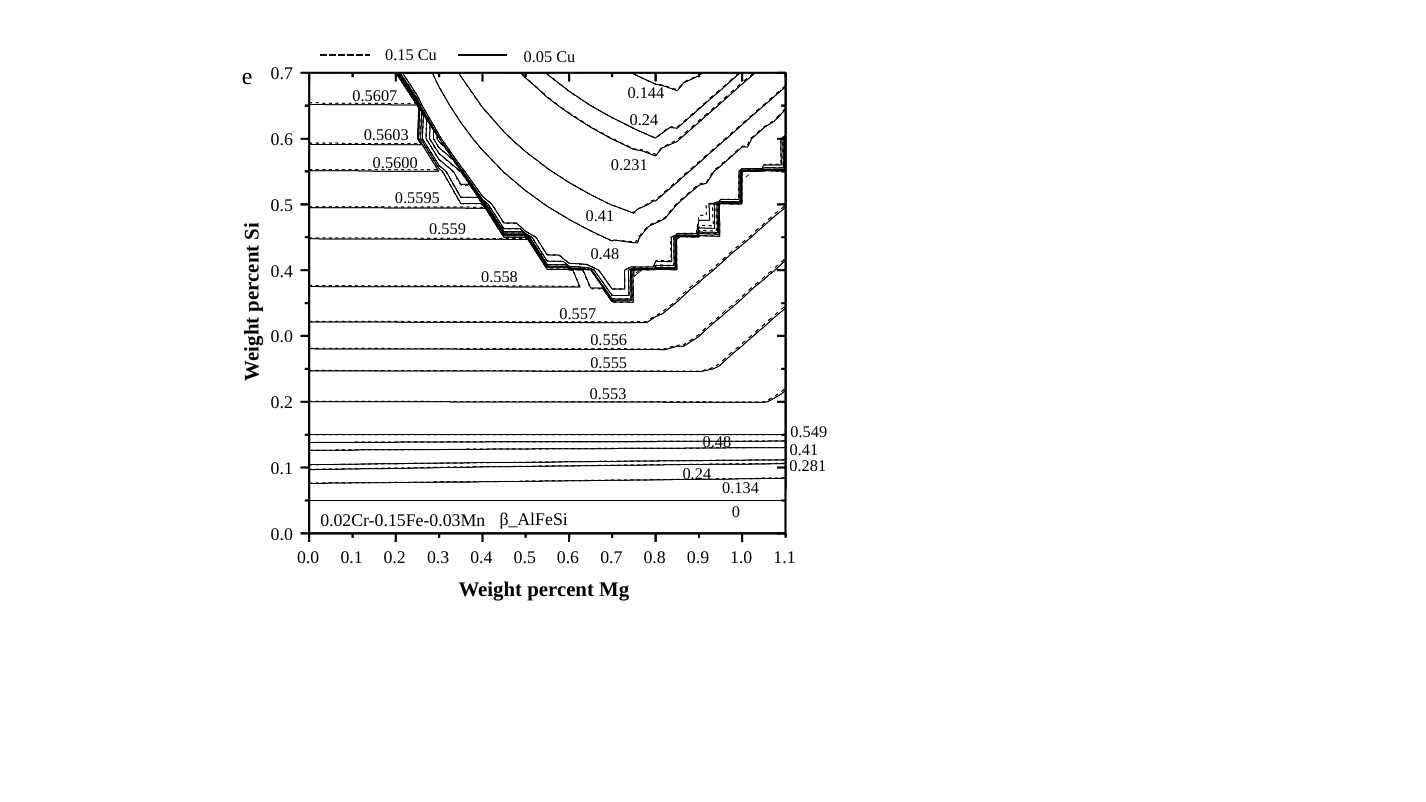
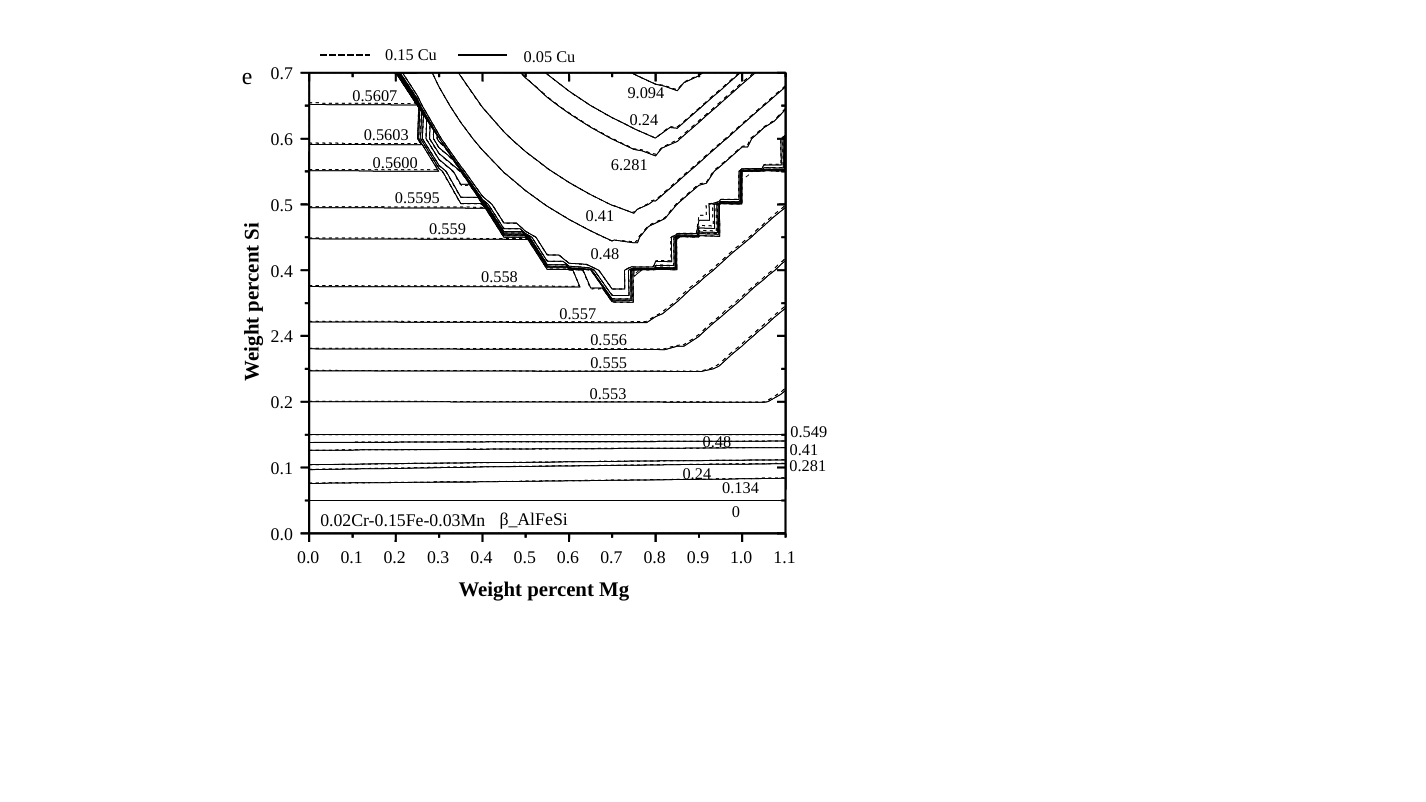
0.144: 0.144 -> 9.094 (646, 93)
0.231: 0.231 -> 6.281 (629, 165)
0.0: 0.0 -> 2.4 (282, 337)
